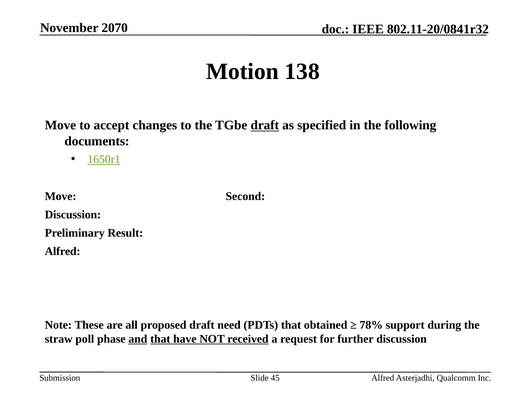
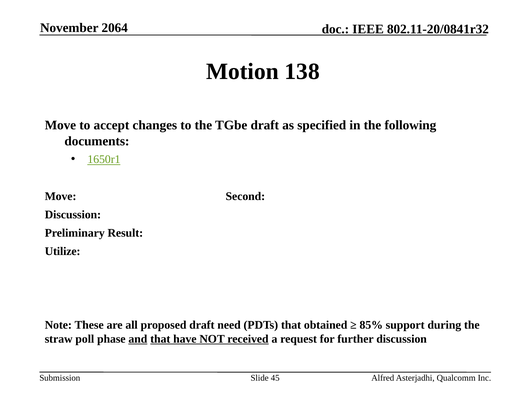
2070: 2070 -> 2064 (115, 28)
draft underline: present -> none (265, 125)
Alfred: Alfred -> Utilize (63, 252)
78%: 78% -> 85% (371, 325)
